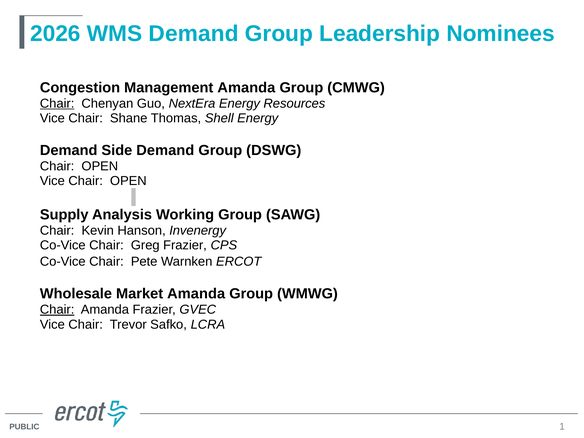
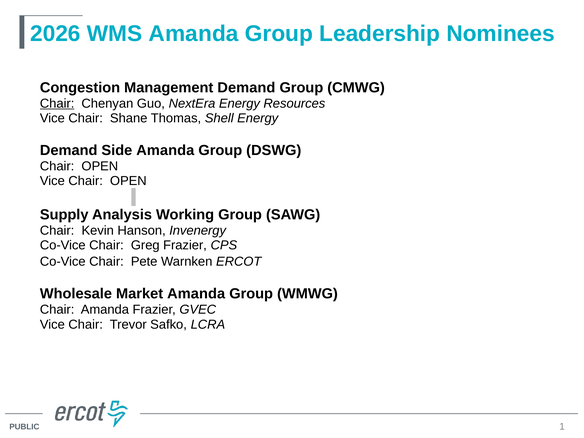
WMS Demand: Demand -> Amanda (194, 34)
Management Amanda: Amanda -> Demand (246, 88)
Side Demand: Demand -> Amanda (165, 150)
Chair underline: present -> none (57, 310)
